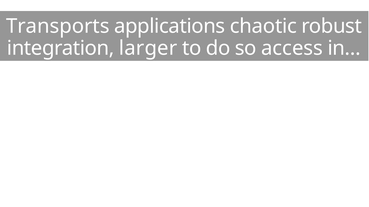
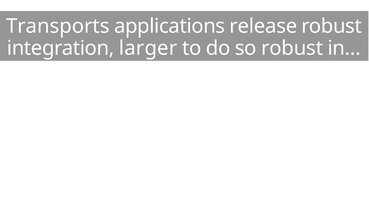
chaotic: chaotic -> release (263, 26)
so access: access -> robust (292, 48)
